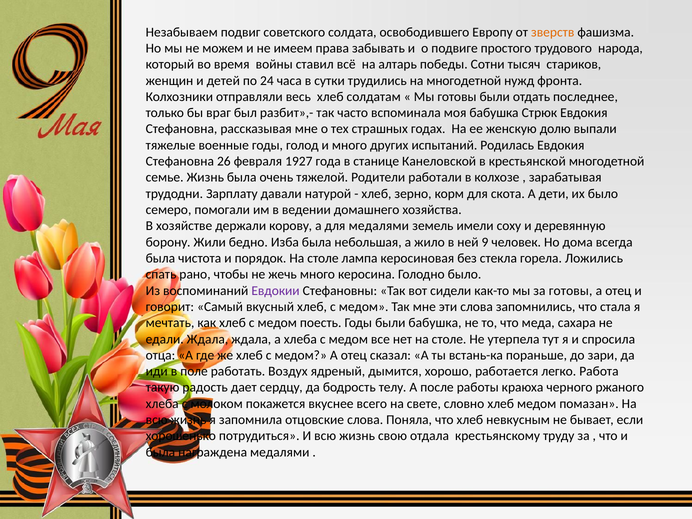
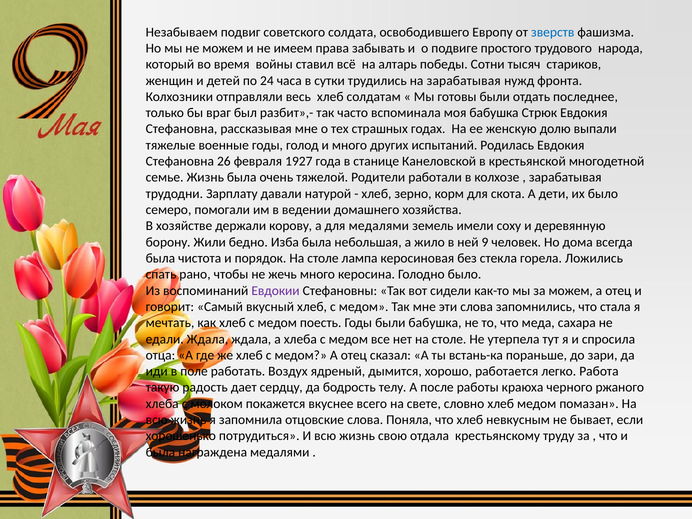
зверств colour: orange -> blue (553, 32)
на многодетной: многодетной -> зарабатывая (464, 81)
за готовы: готовы -> можем (571, 291)
